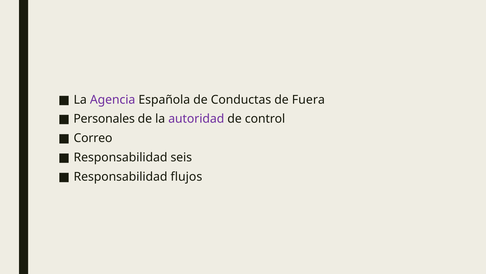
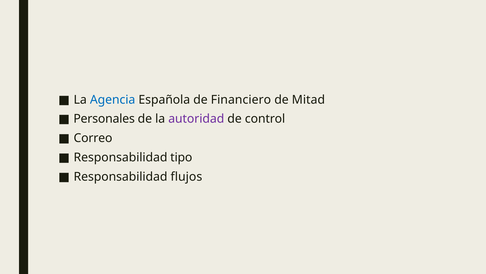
Agencia colour: purple -> blue (113, 99)
Conductas: Conductas -> Financiero (241, 99)
Fuera: Fuera -> Mitad (308, 99)
seis: seis -> tipo (181, 157)
